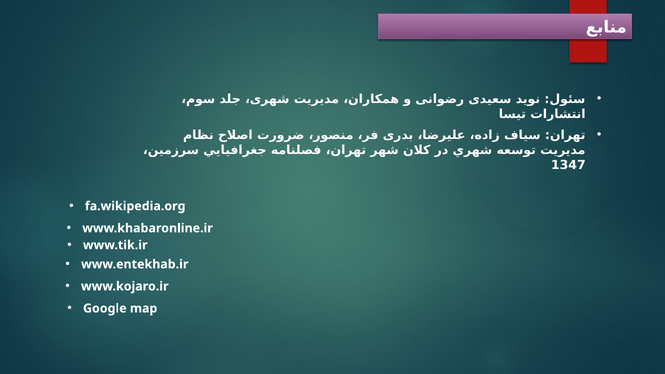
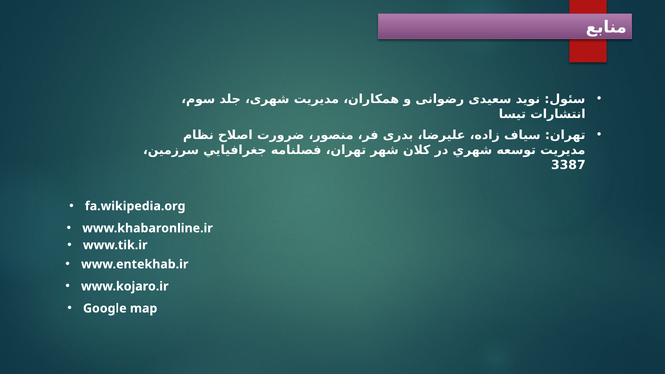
1347: 1347 -> 3387 (568, 165)
